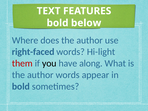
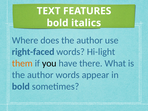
below: below -> italics (86, 23)
them colour: red -> orange (22, 63)
along: along -> there (91, 63)
